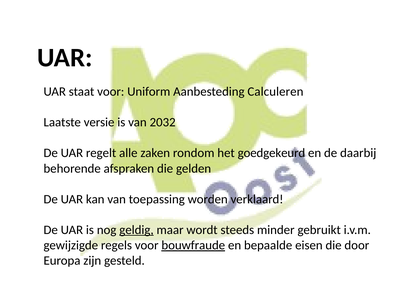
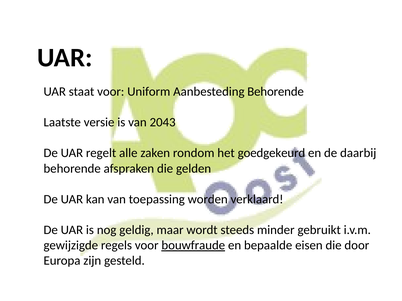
Aanbesteding Calculeren: Calculeren -> Behorende (276, 92)
2032: 2032 -> 2043 (163, 123)
geldig underline: present -> none (136, 230)
